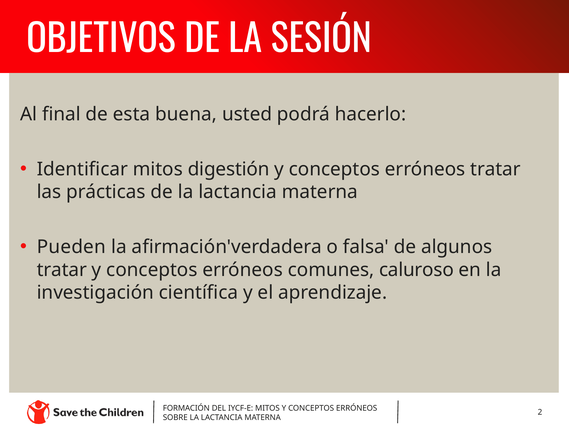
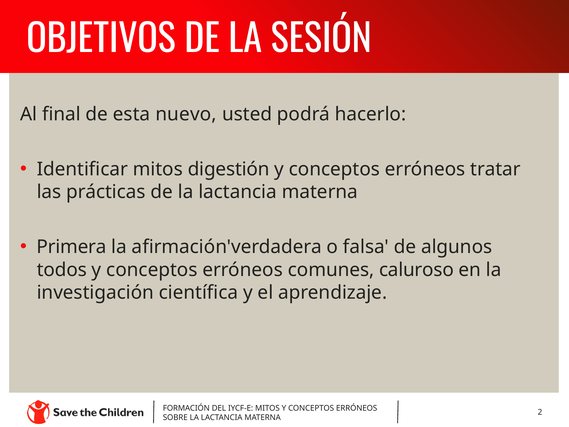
buena: buena -> nuevo (186, 114)
Pueden: Pueden -> Primera (72, 247)
tratar: tratar -> todos (62, 270)
